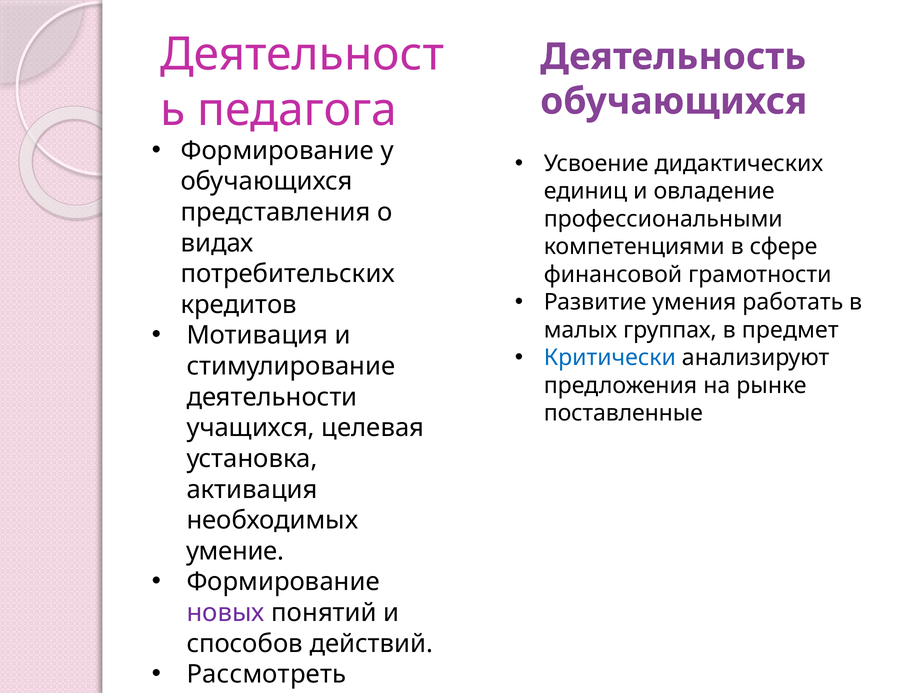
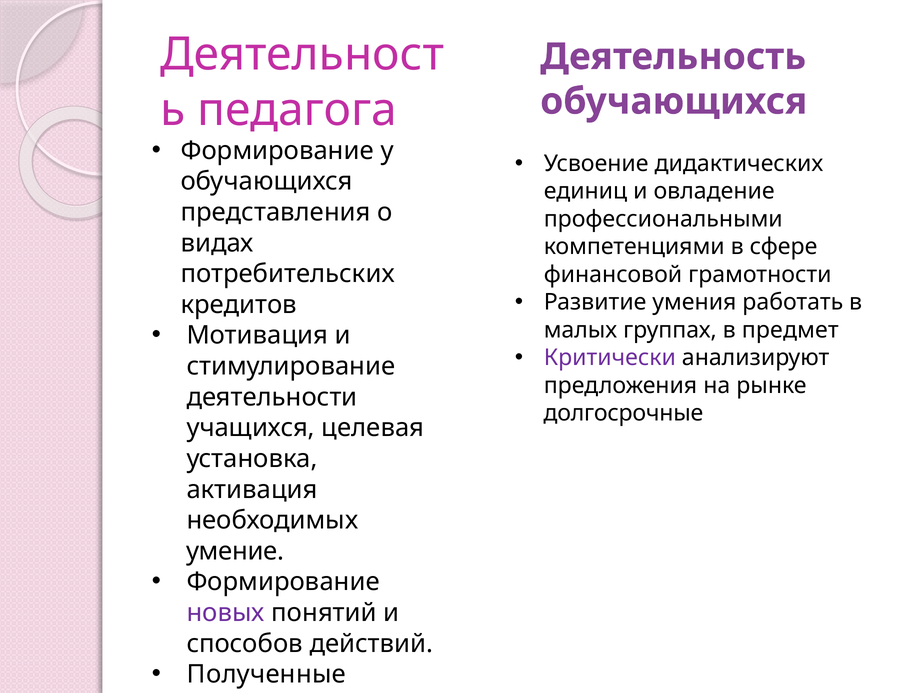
Критически colour: blue -> purple (610, 358)
поставленные: поставленные -> долгосрочные (623, 413)
Рассмотреть: Рассмотреть -> Полученные (266, 674)
